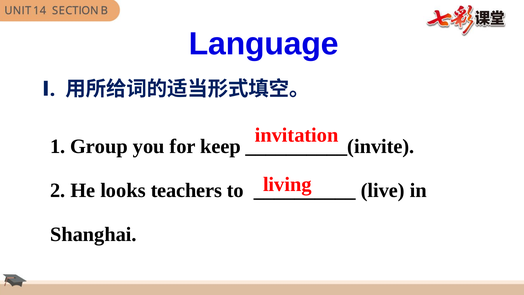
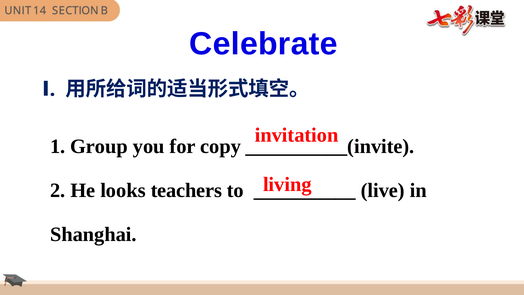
Language: Language -> Celebrate (263, 44)
keep: keep -> copy (221, 146)
